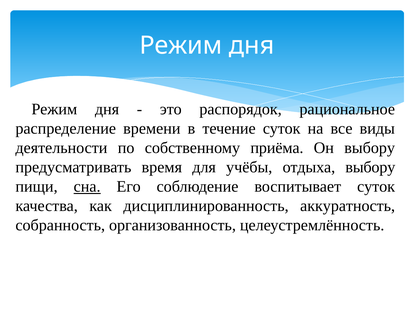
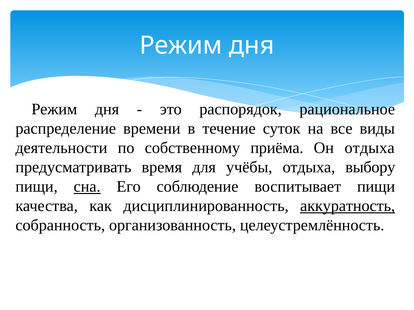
Он выбору: выбору -> отдыха (370, 148)
воспитывает суток: суток -> пищи (376, 187)
аккуратность underline: none -> present (348, 206)
